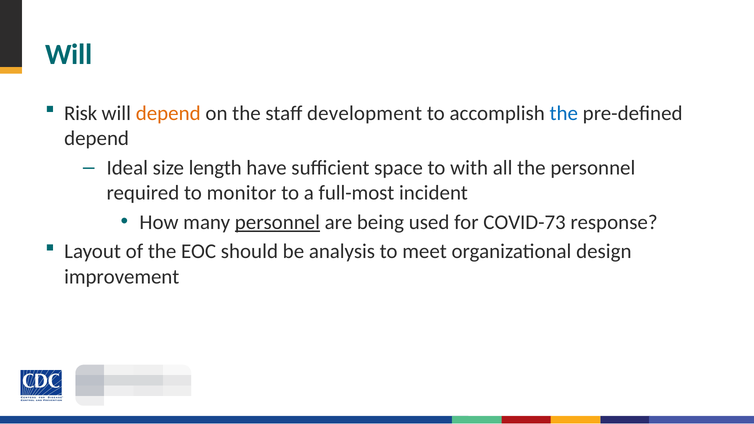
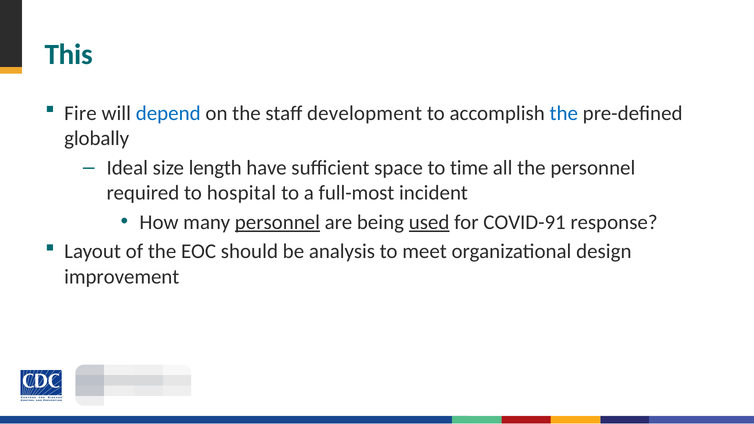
Will: Will -> This (69, 55)
Risk: Risk -> Fire (80, 113)
depend colour: orange -> blue (168, 113)
depend: depend -> globally (97, 139)
with: with -> time (469, 168)
monitor: monitor -> hospital (241, 193)
used underline: none -> present (429, 222)
COVID-73: COVID-73 -> COVID-91 (525, 222)
